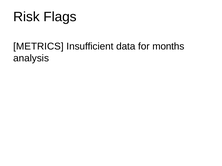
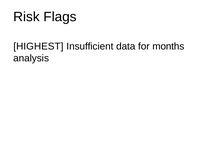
METRICS: METRICS -> HIGHEST (38, 47)
